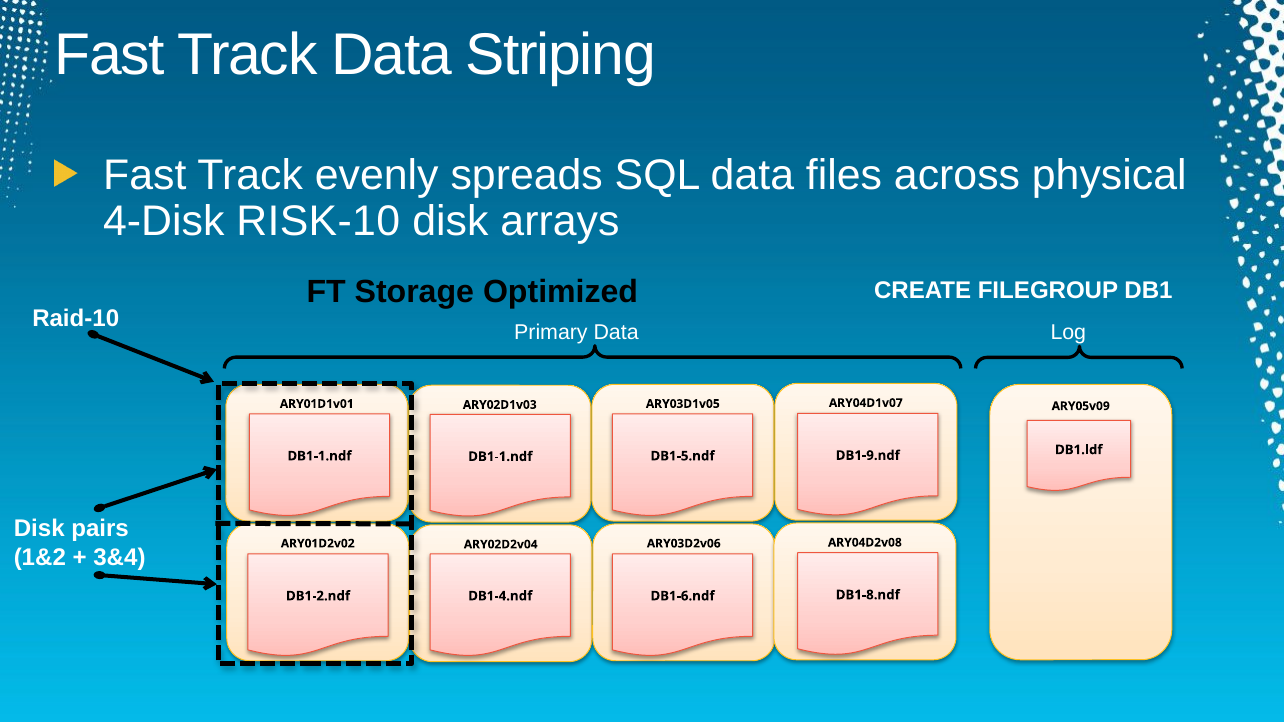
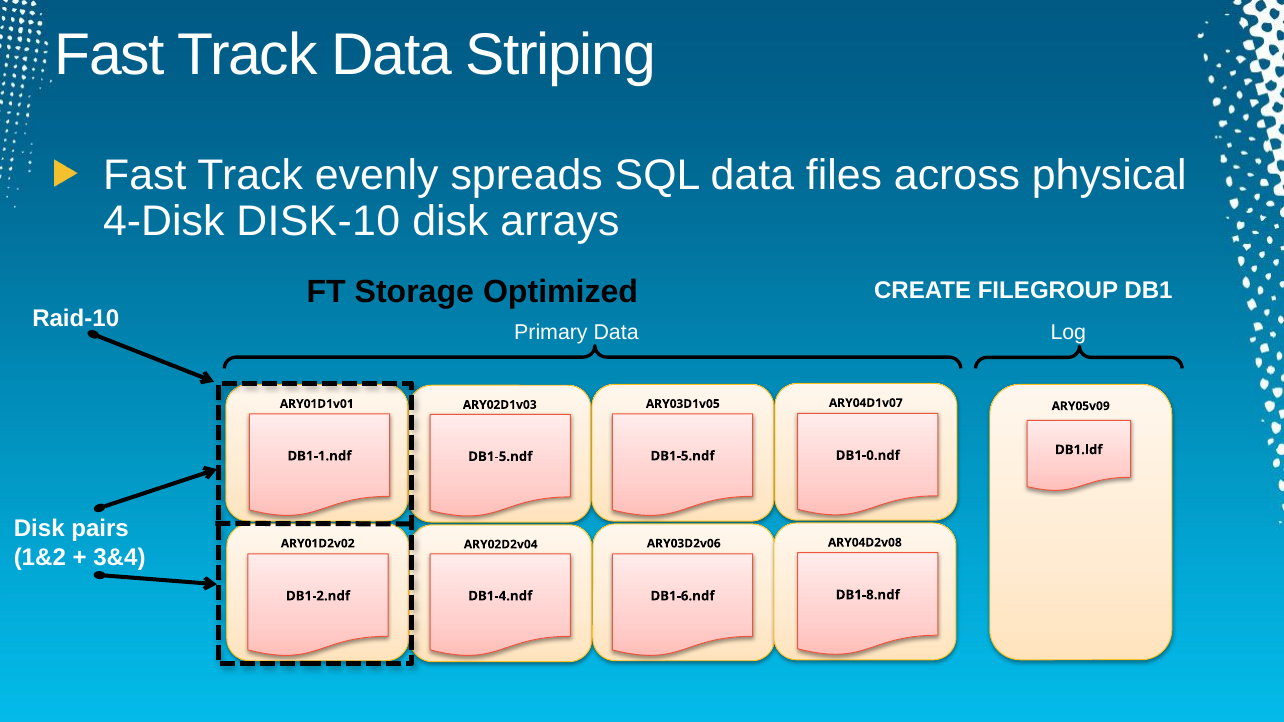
RISK-10: RISK-10 -> DISK-10 (318, 222)
DB1-9.ndf: DB1-9.ndf -> DB1-0.ndf (868, 456)
DB1-1.ndf: DB1-1.ndf -> DB1-5.ndf (500, 457)
